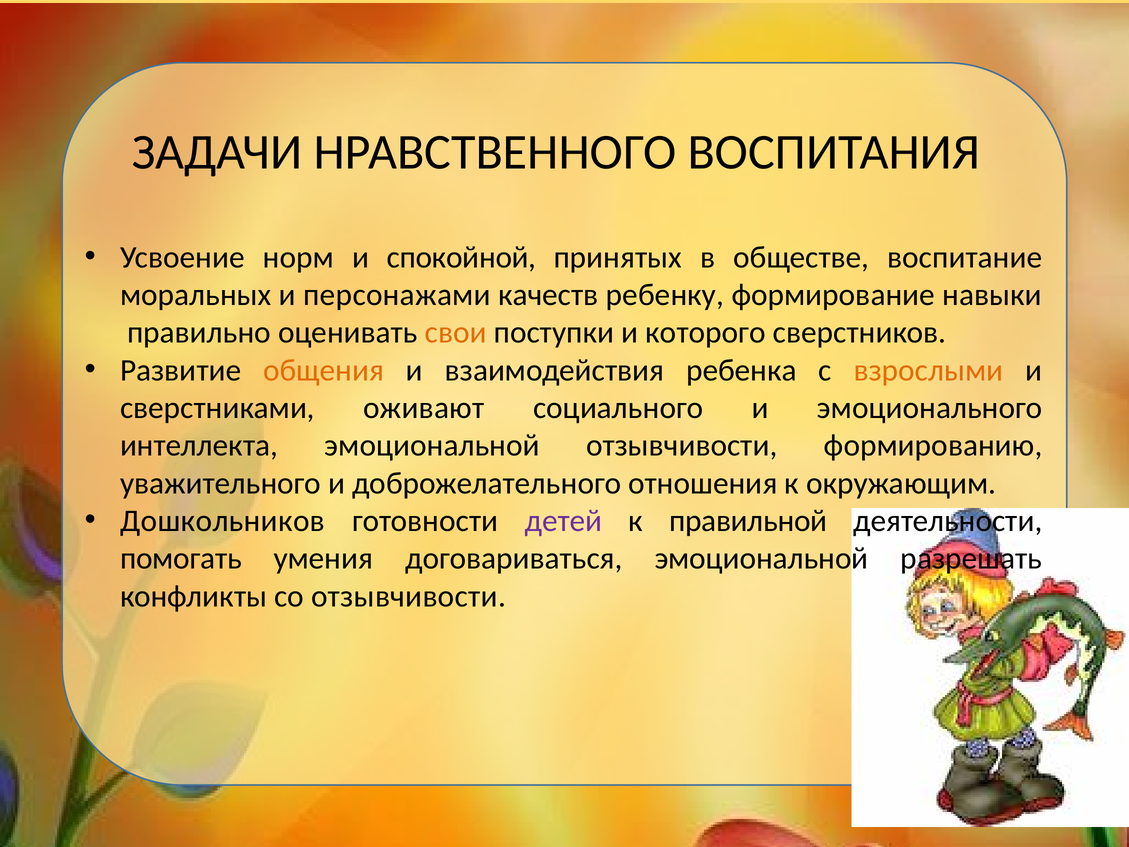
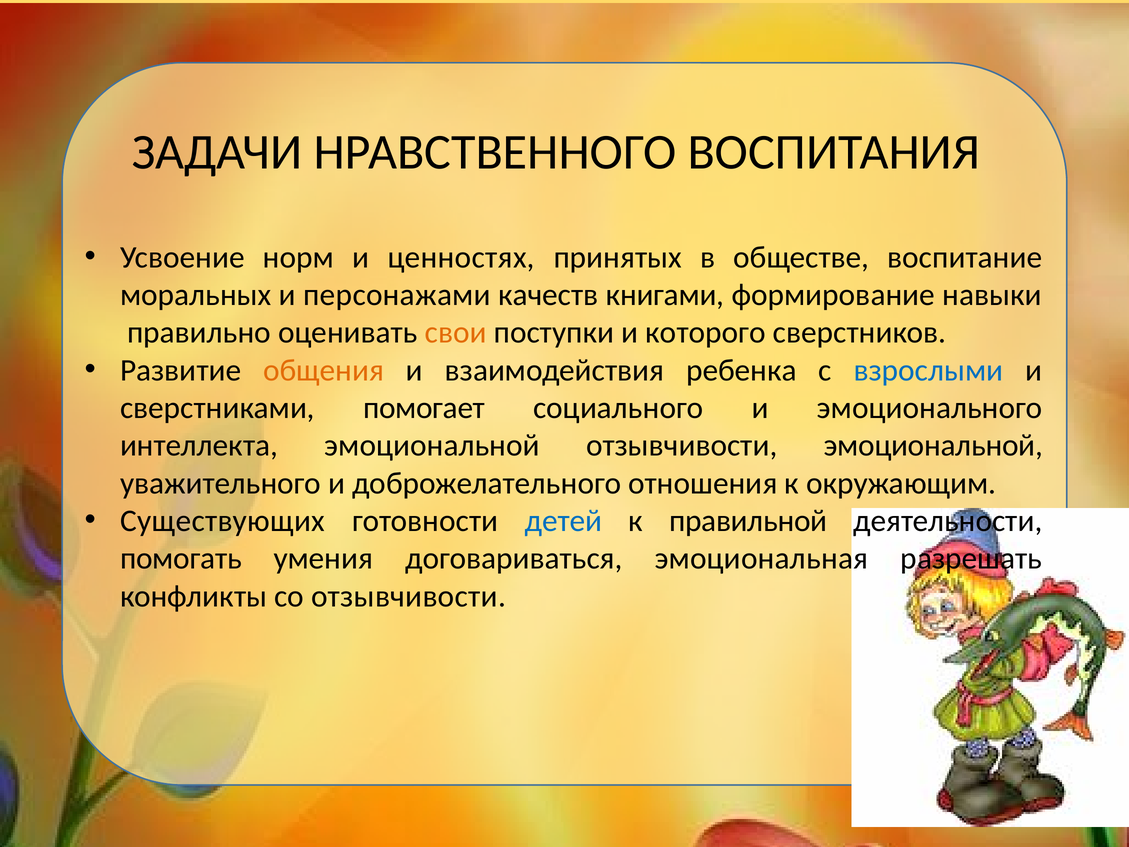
спокойной: спокойной -> ценностях (461, 257)
ребенку: ребенку -> книгами (665, 295)
взрослыми colour: orange -> blue (928, 370)
оживают: оживают -> помогает (424, 408)
отзывчивости формированию: формированию -> эмоциональной (933, 445)
Дошкольников: Дошкольников -> Существующих (223, 521)
детей colour: purple -> blue (563, 521)
договариваться эмоциональной: эмоциональной -> эмоциональная (761, 558)
